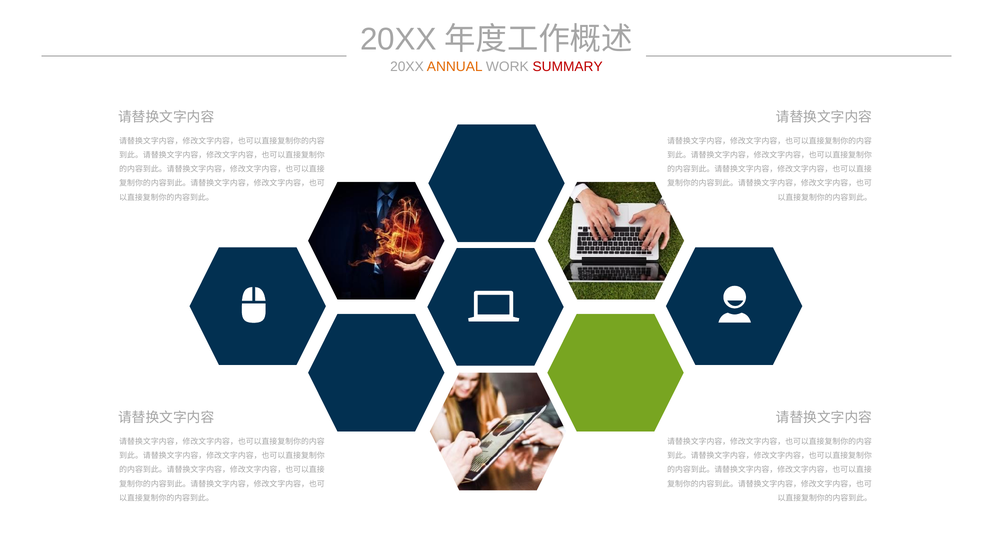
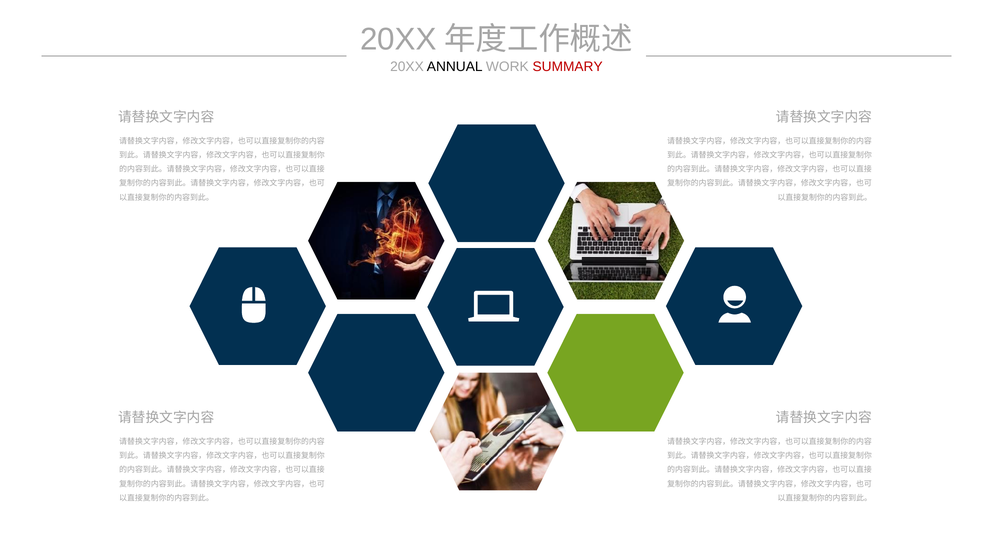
ANNUAL colour: orange -> black (455, 67)
